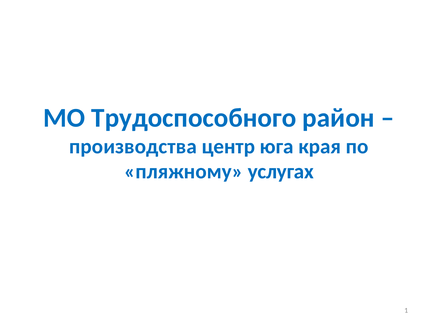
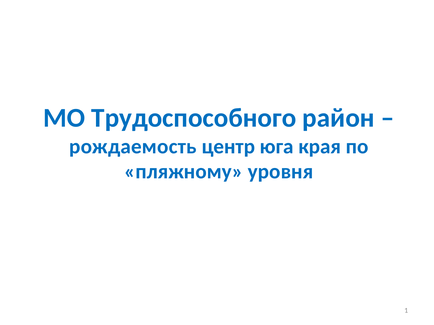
производства: производства -> рождаемость (133, 147)
услугах: услугах -> уровня (281, 172)
